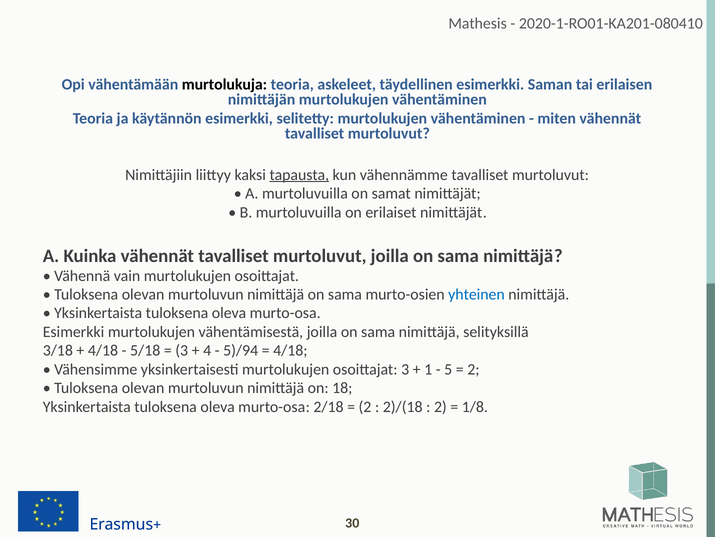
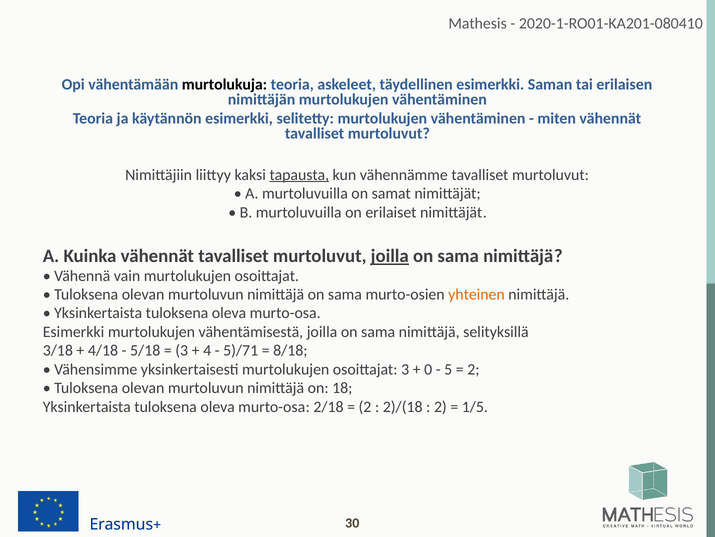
joilla underline: none -> present (390, 256)
yhteinen colour: blue -> orange (477, 294)
5)/94: 5)/94 -> 5)/71 (241, 350)
4/18: 4/18 -> 8/18 (290, 350)
1: 1 -> 0 (428, 369)
1/8: 1/8 -> 1/5 (475, 406)
